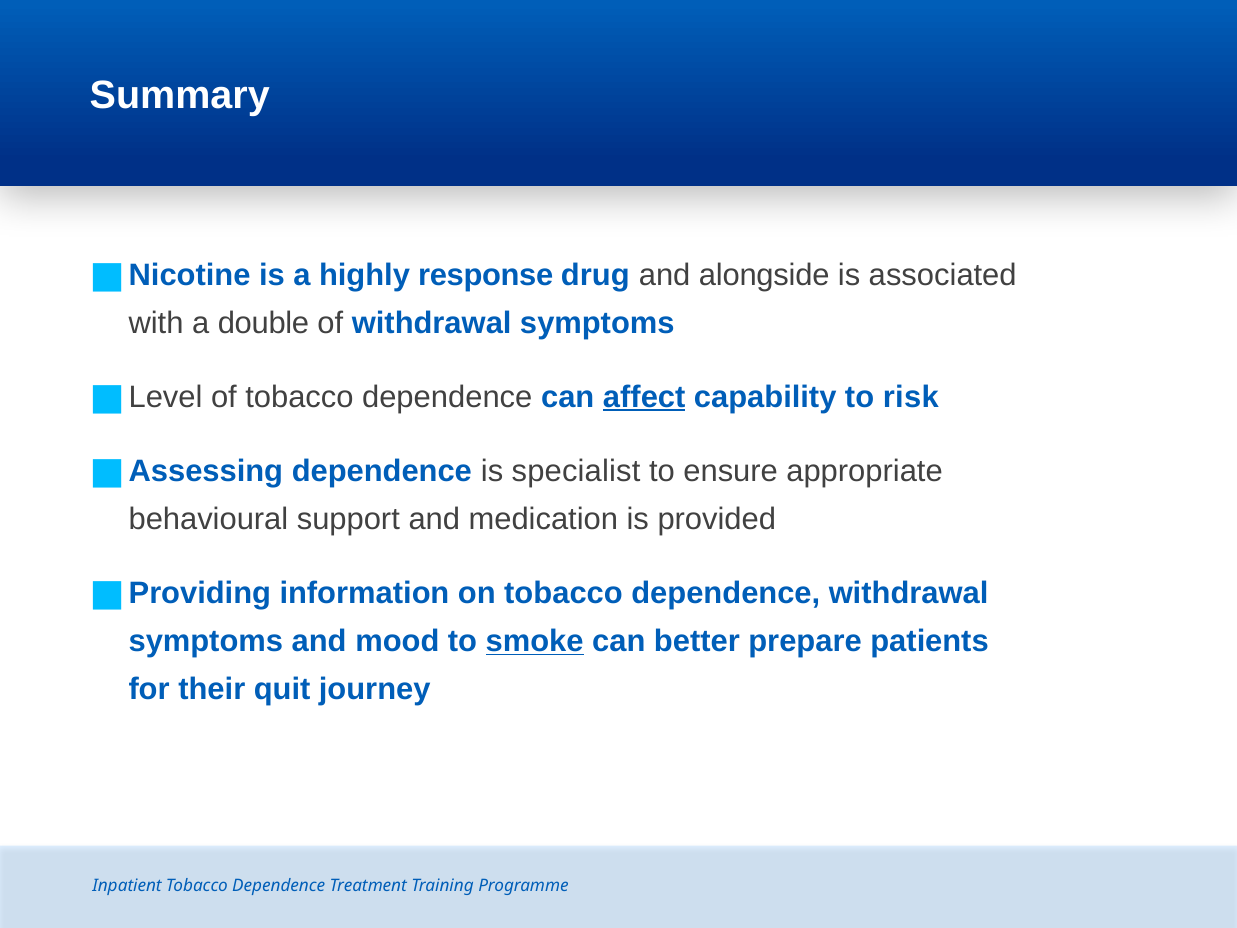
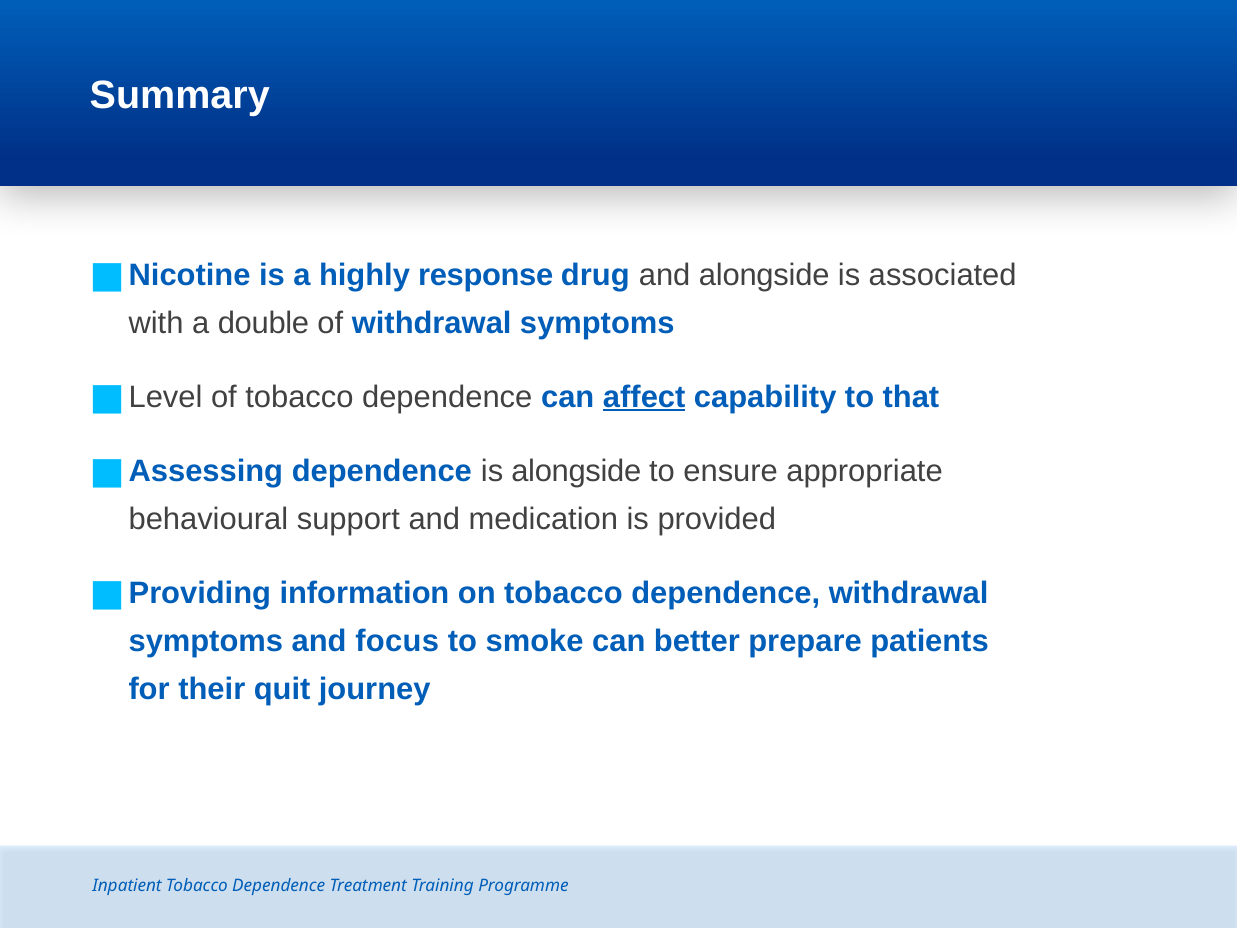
risk: risk -> that (911, 397)
is specialist: specialist -> alongside (576, 471)
mood: mood -> focus (397, 641)
smoke underline: present -> none (535, 641)
